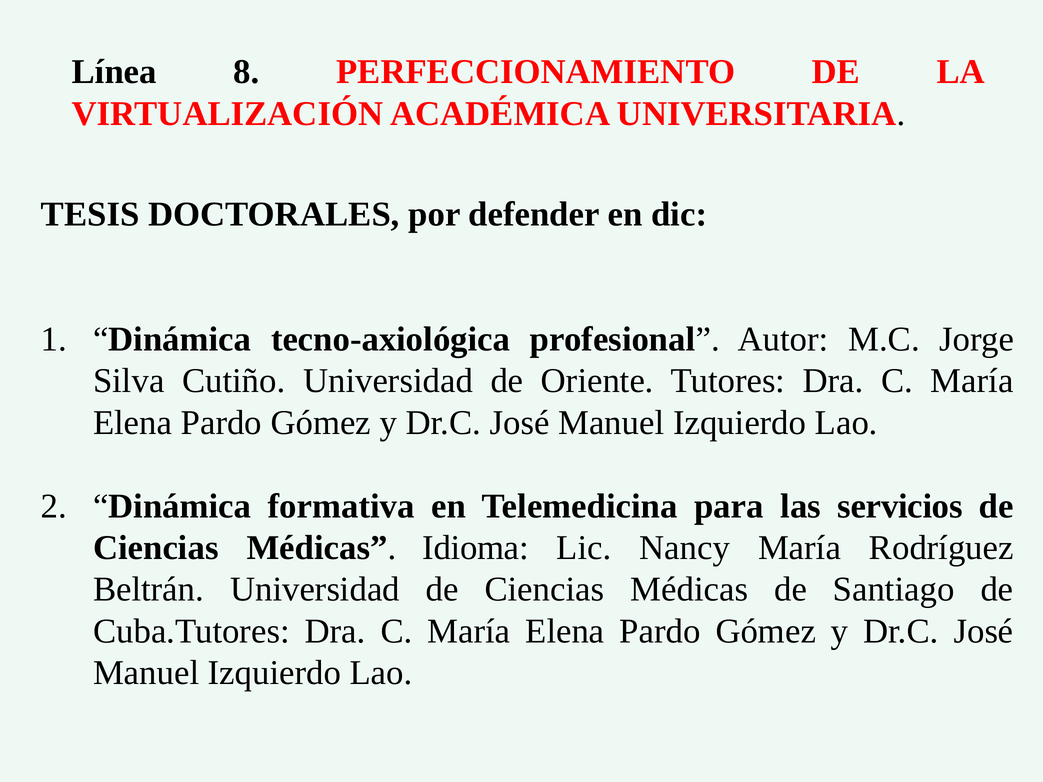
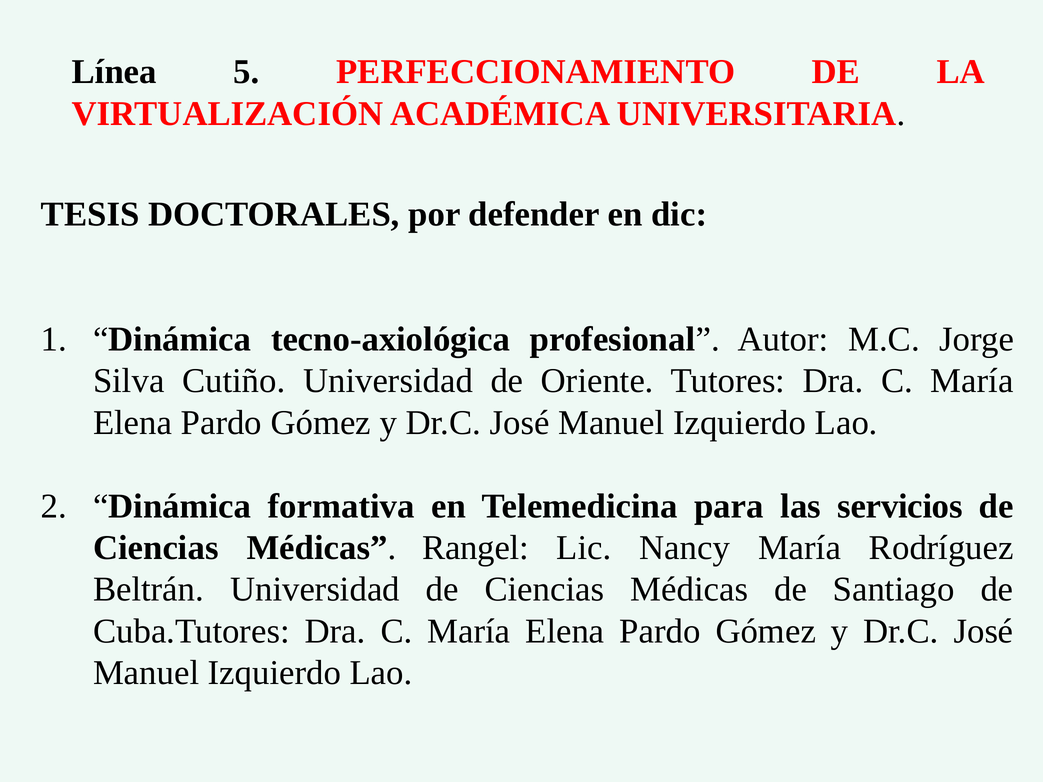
8: 8 -> 5 (246, 72)
Idioma: Idioma -> Rangel (475, 548)
